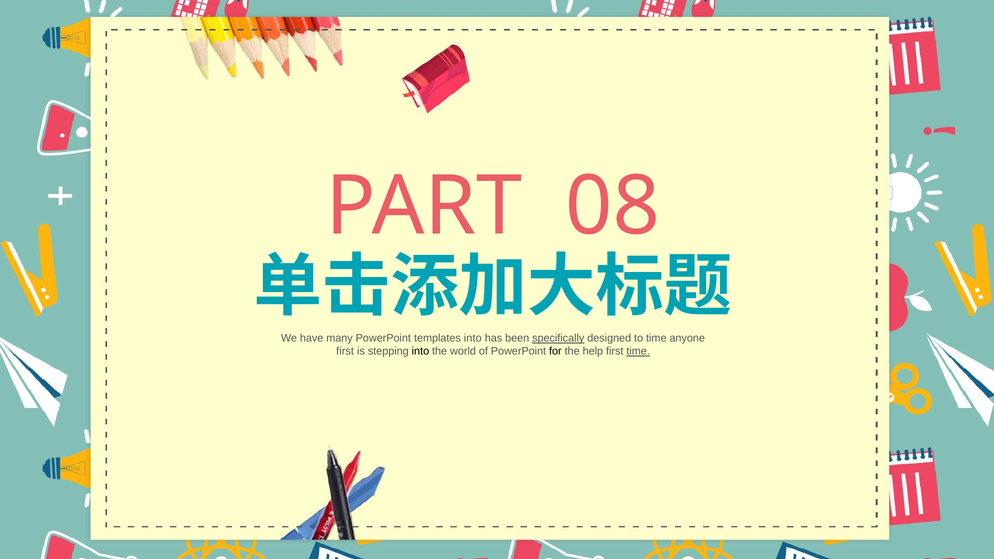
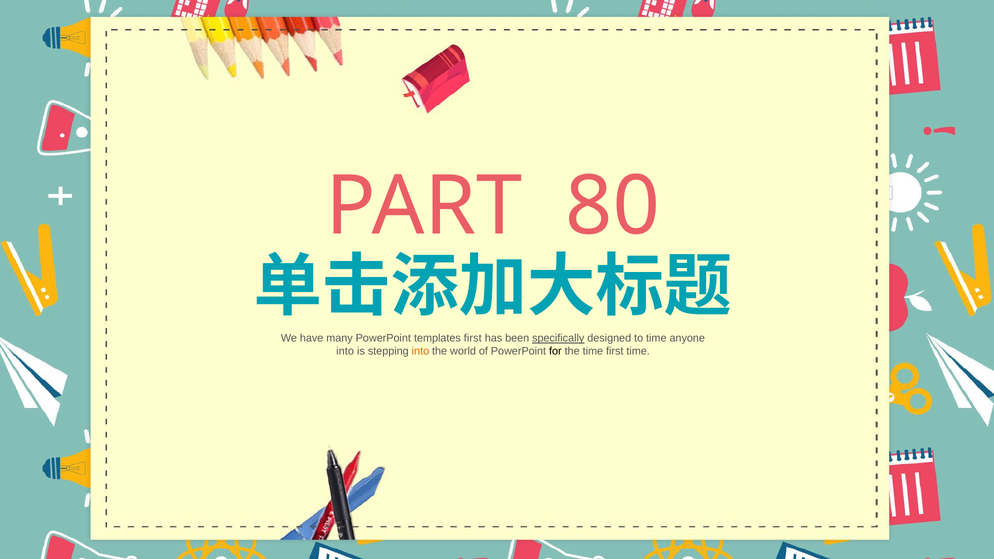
08: 08 -> 80 (613, 206)
templates into: into -> first (473, 338)
first: first -> into (345, 351)
into colour: black -> orange (420, 351)
the help: help -> time (593, 351)
time underline: present -> none (638, 351)
